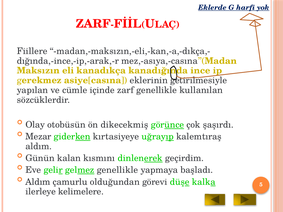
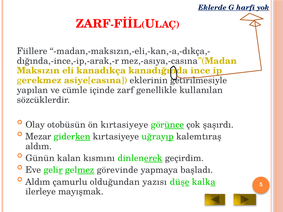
ön dikecekmiş: dikecekmiş -> kırtasiyeye (124, 125)
gelmez genellikle: genellikle -> görevinde (117, 170)
görevi: görevi -> yazısı (155, 182)
kelimelere: kelimelere -> mayışmak (81, 192)
